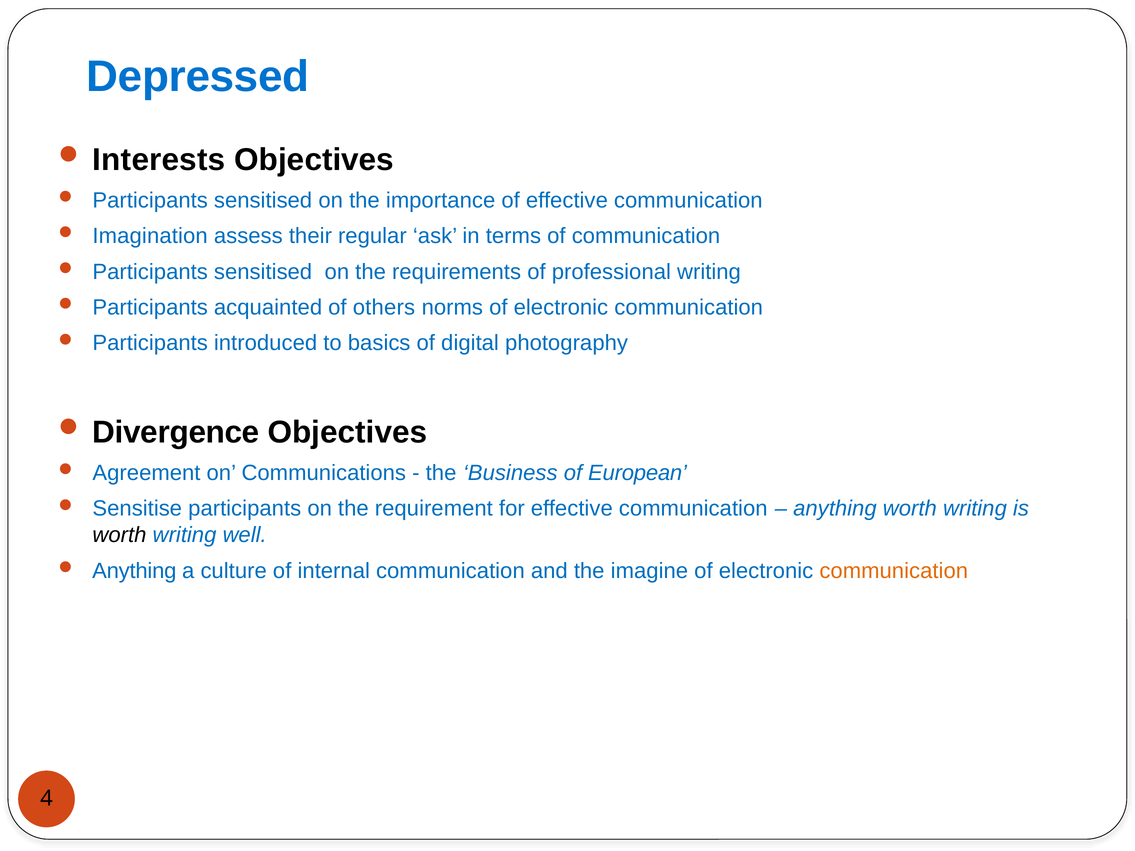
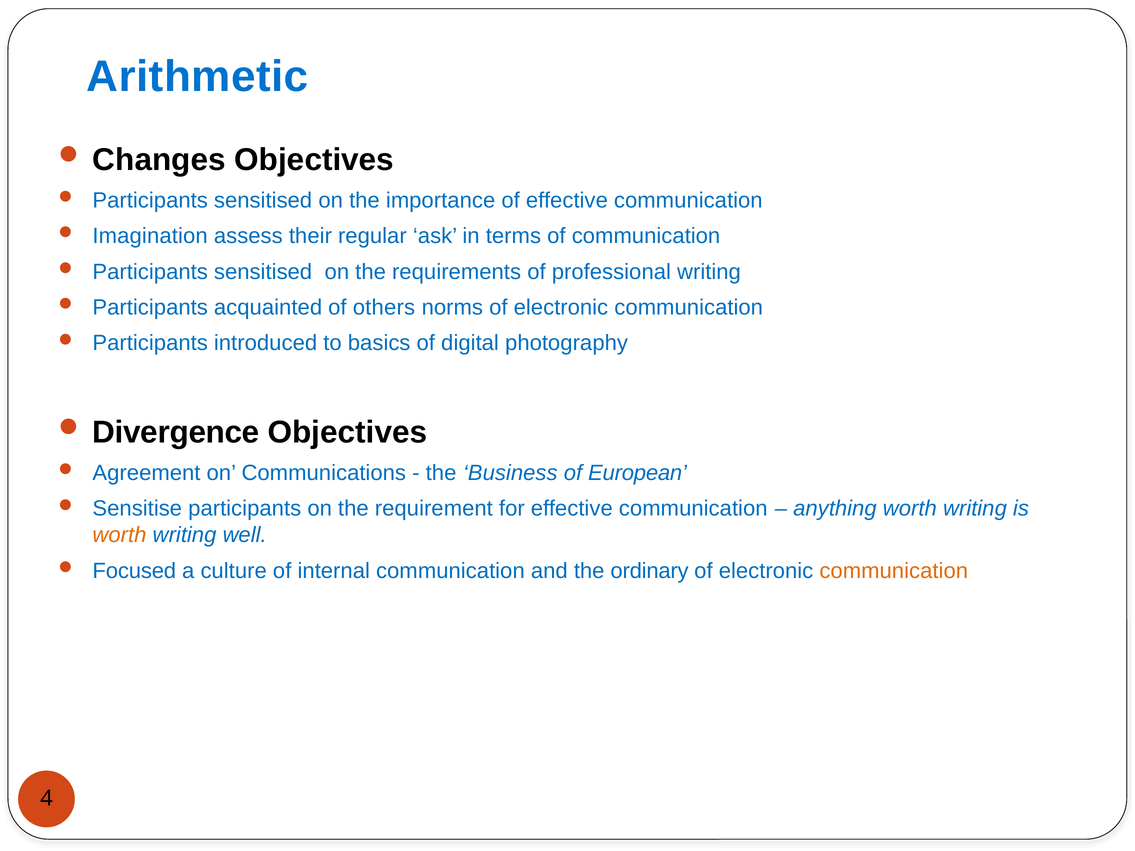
Depressed: Depressed -> Arithmetic (197, 77)
Interests: Interests -> Changes (159, 160)
worth colour: black -> orange (120, 535)
Anything: Anything -> Focused (134, 571)
imagine: imagine -> ordinary (650, 571)
